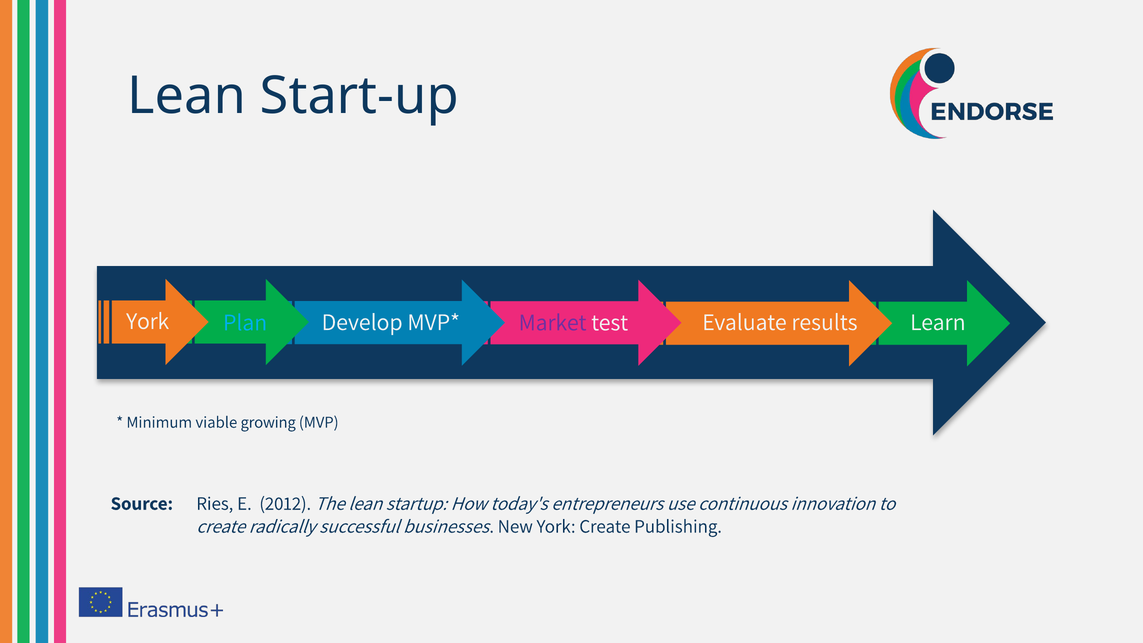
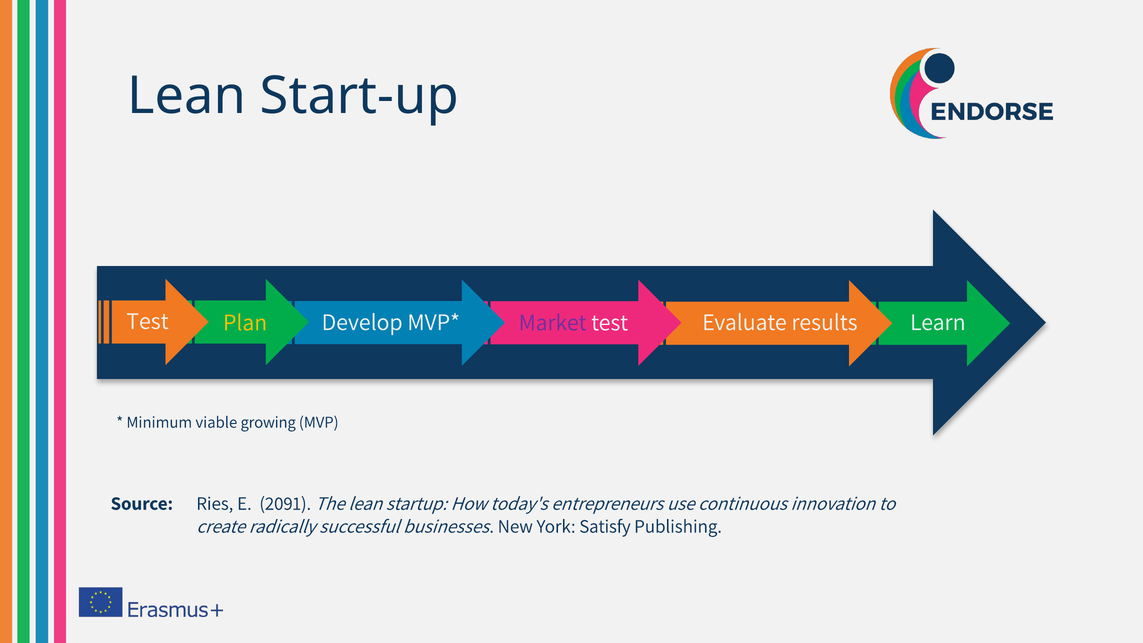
York: York -> Test (147, 321)
Plan colour: light blue -> yellow (245, 322)
2012: 2012 -> 2091 (285, 503)
York Create: Create -> Satisfy (605, 526)
